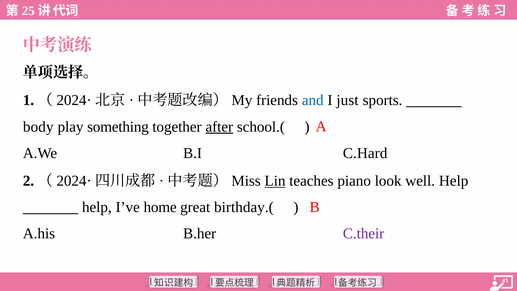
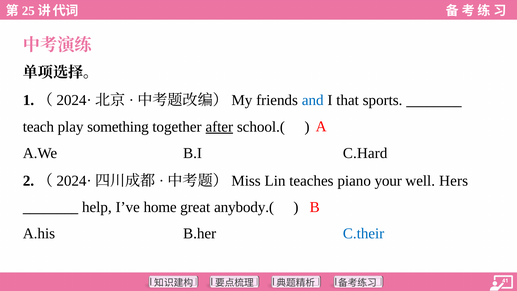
just: just -> that (348, 100)
body: body -> teach (38, 127)
Lin underline: present -> none (275, 181)
look: look -> your (388, 181)
well Help: Help -> Hers (454, 181)
birthday.(: birthday.( -> anybody.( (244, 207)
C.their colour: purple -> blue (364, 233)
